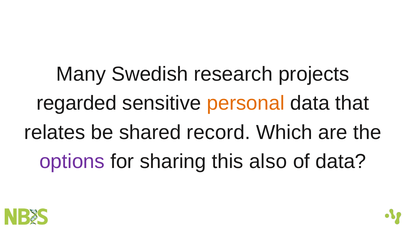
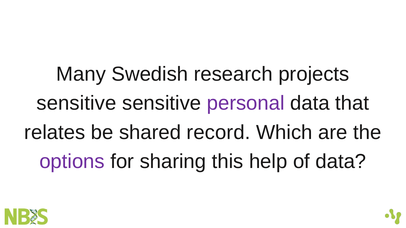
regarded: regarded -> sensitive (77, 103)
personal colour: orange -> purple (246, 103)
also: also -> help (268, 162)
